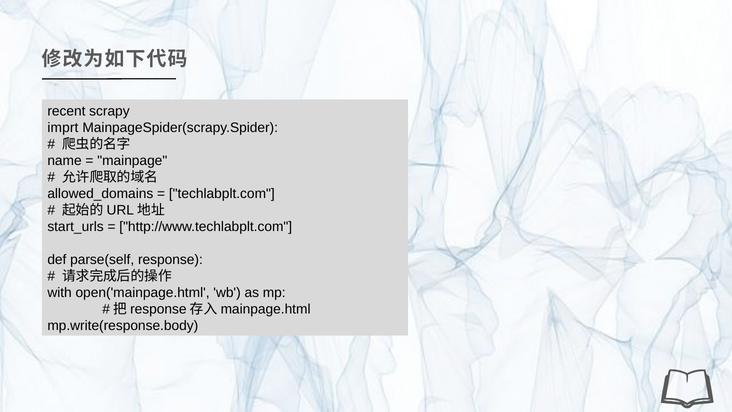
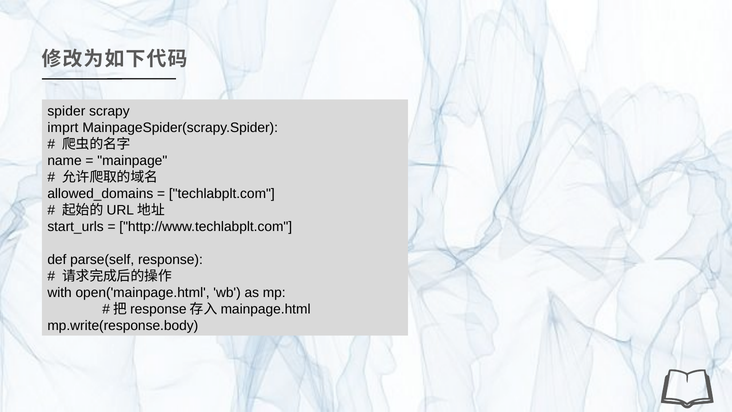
recent: recent -> spider (66, 111)
